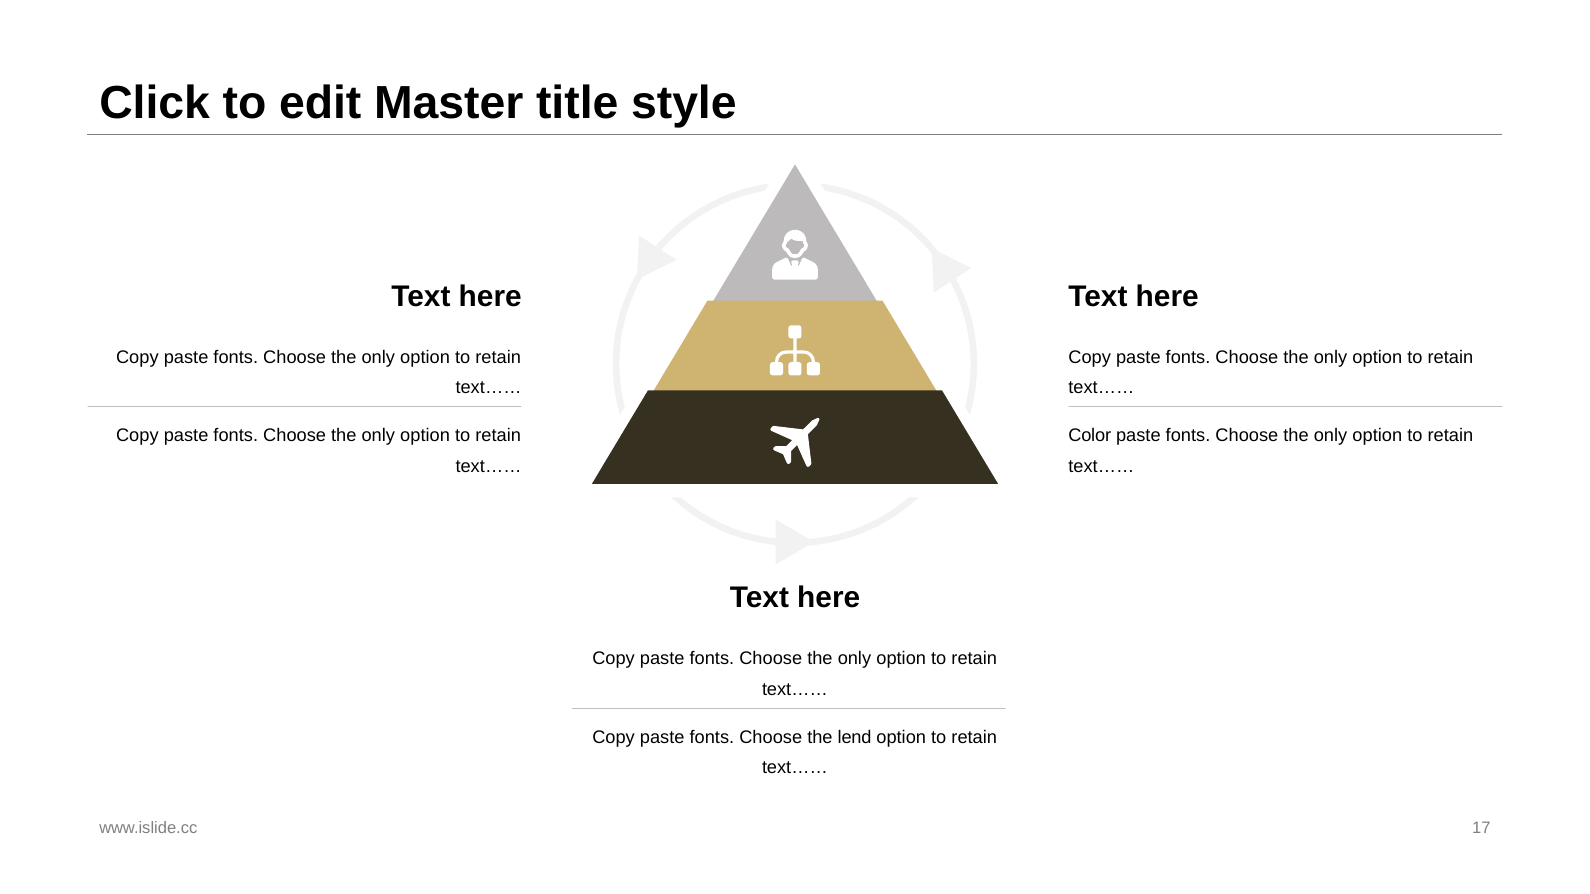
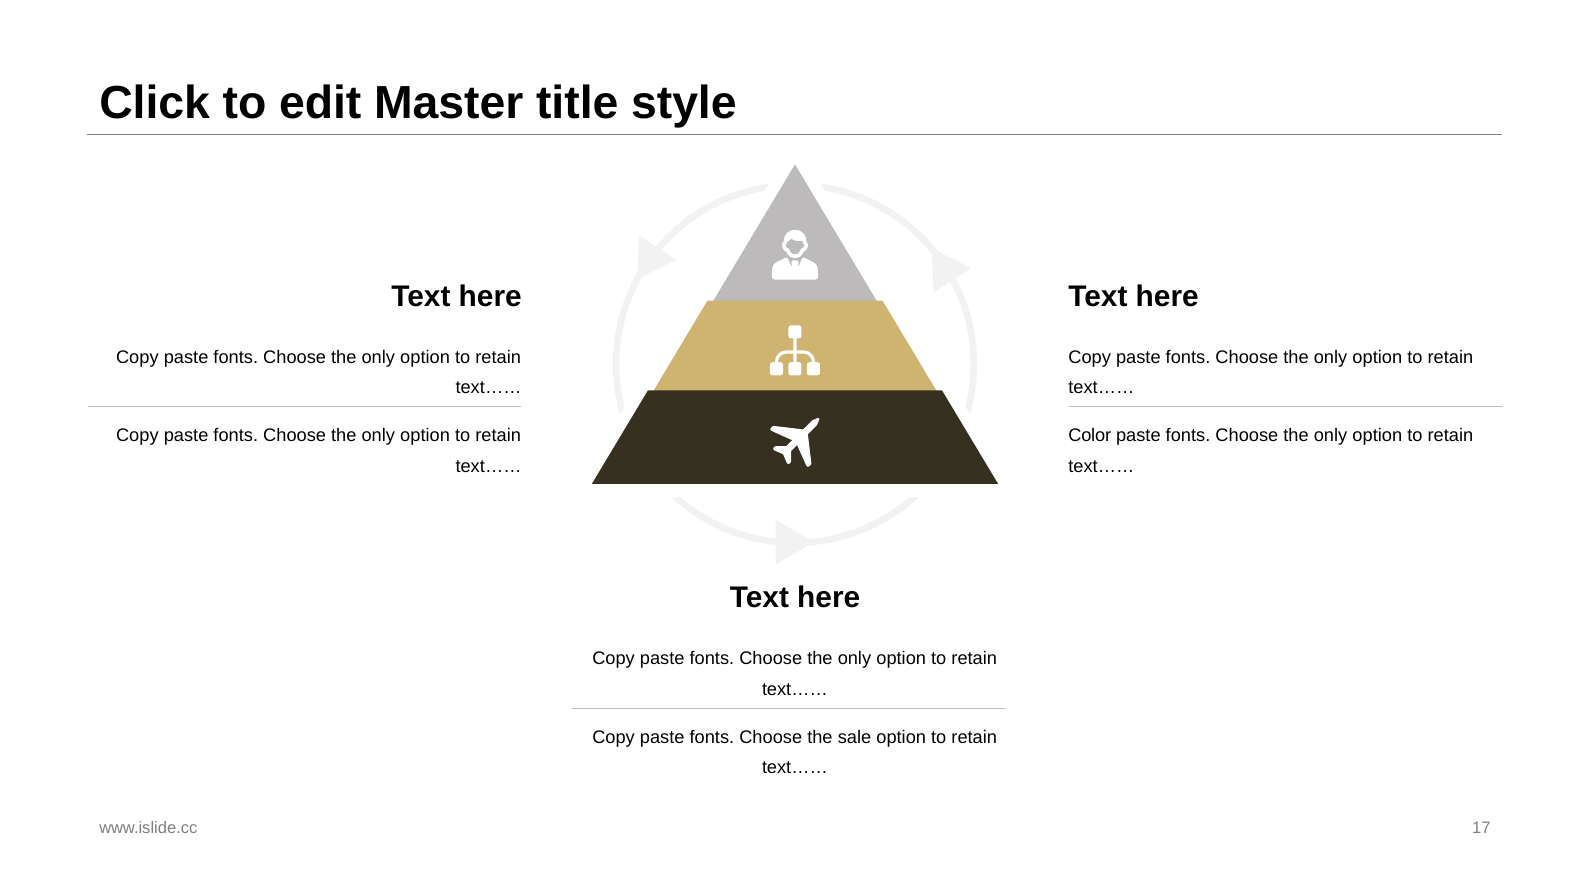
lend: lend -> sale (855, 738)
